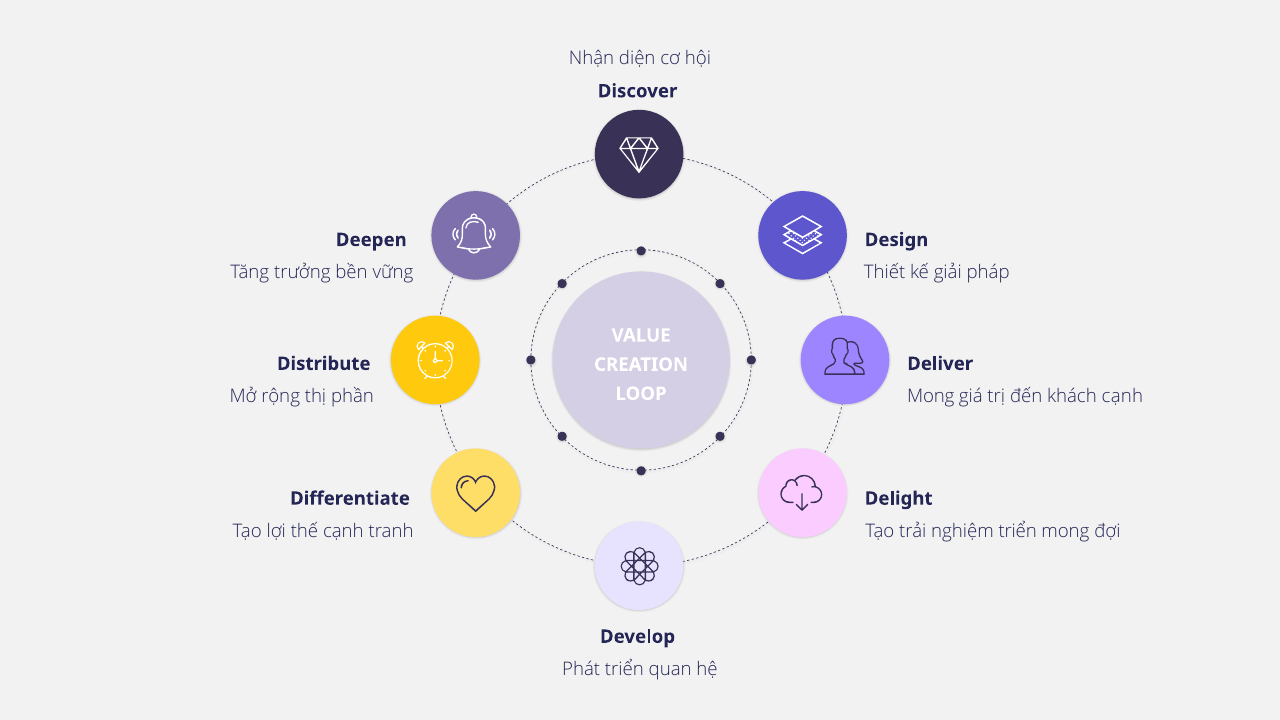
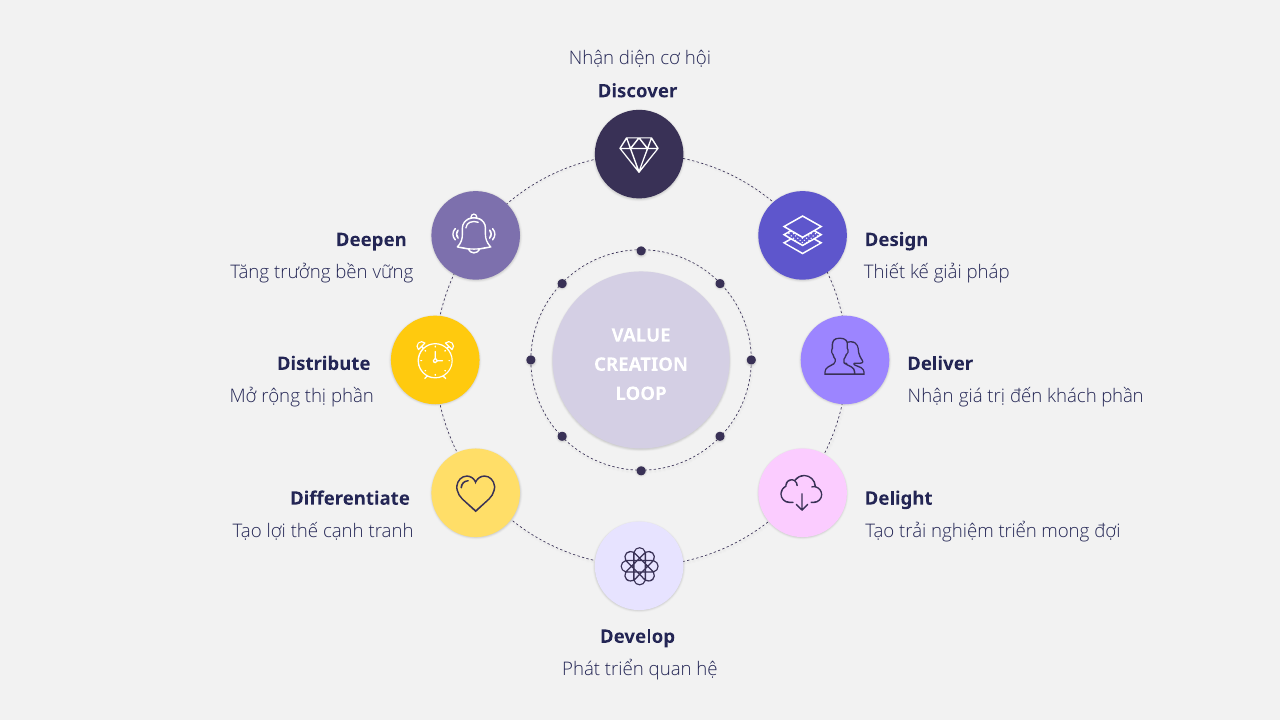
Mong: Mong -> Nhận (931, 396)
khách cạnh: cạnh -> phần (1123, 396)
